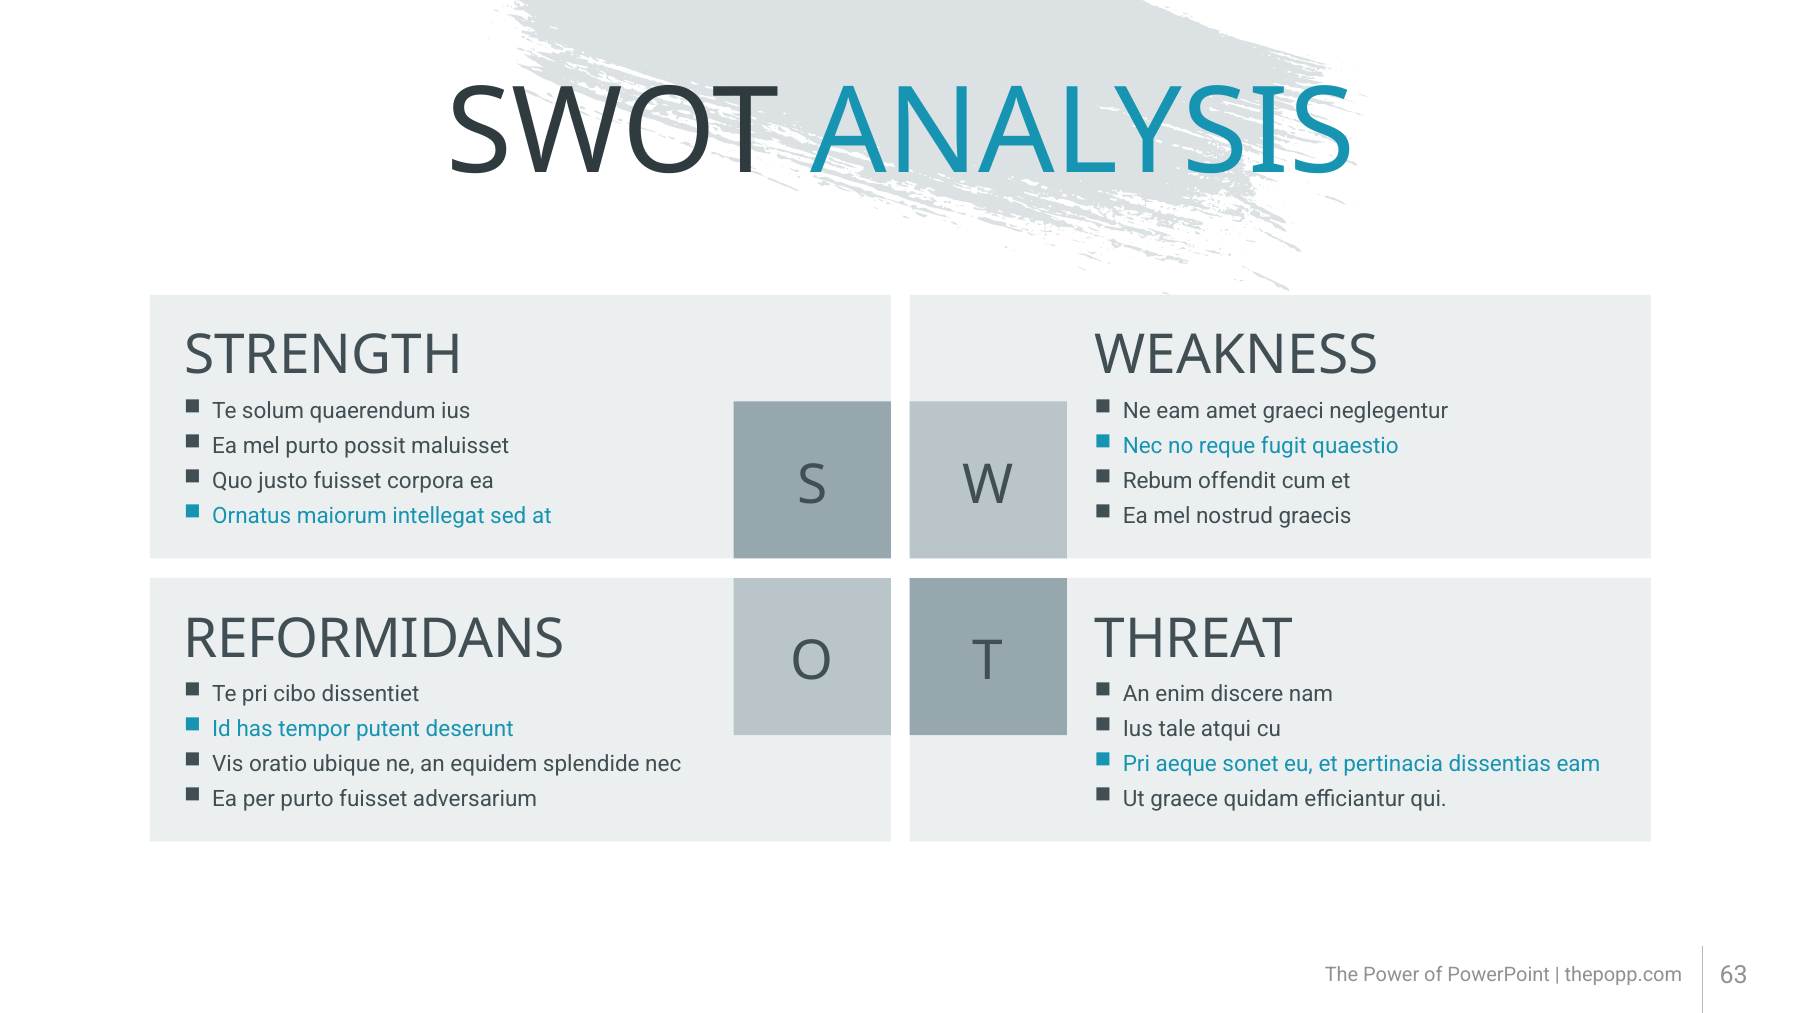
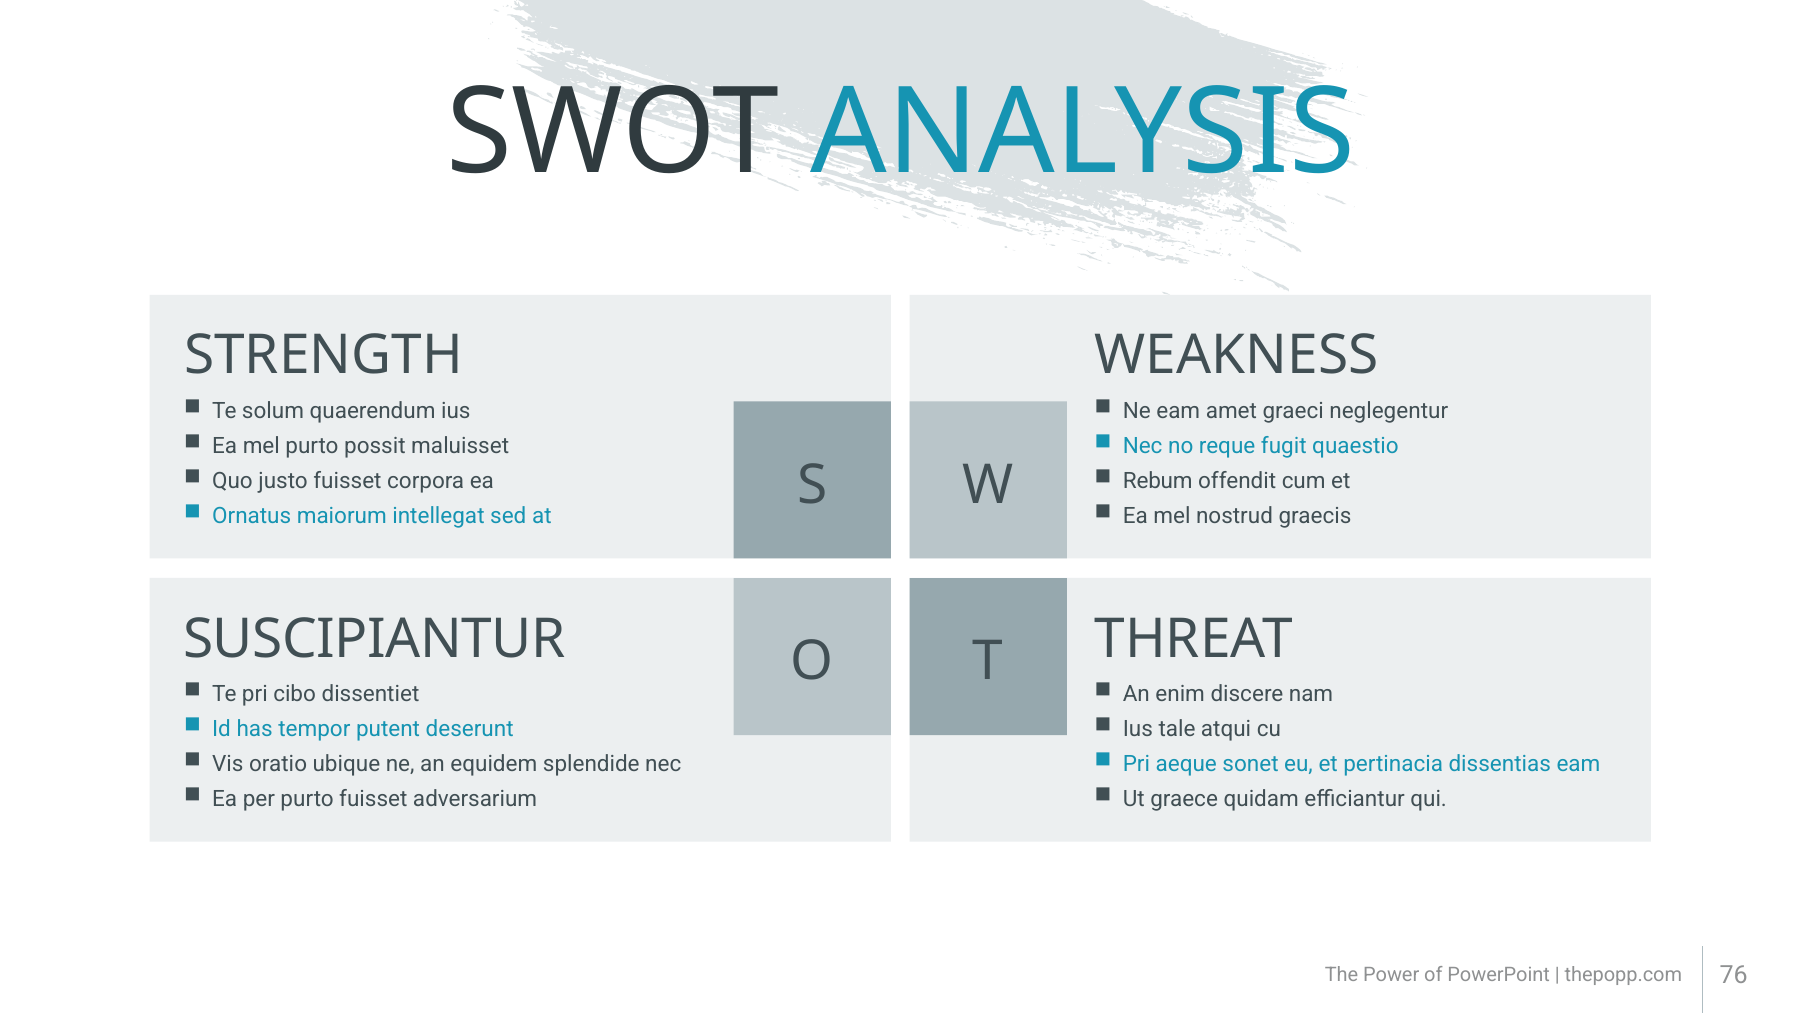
REFORMIDANS: REFORMIDANS -> SUSCIPIANTUR (374, 639)
63: 63 -> 76 (1734, 975)
